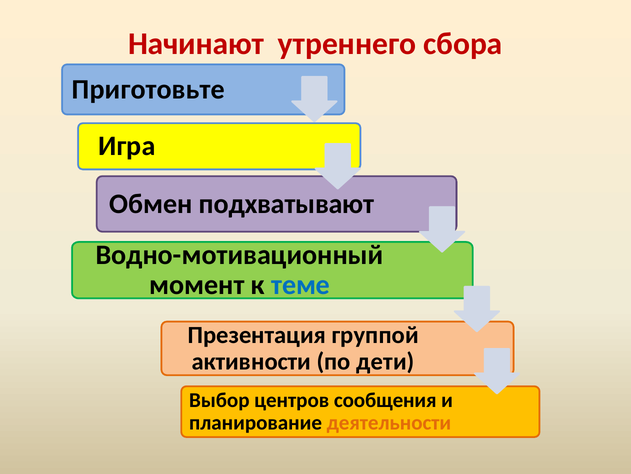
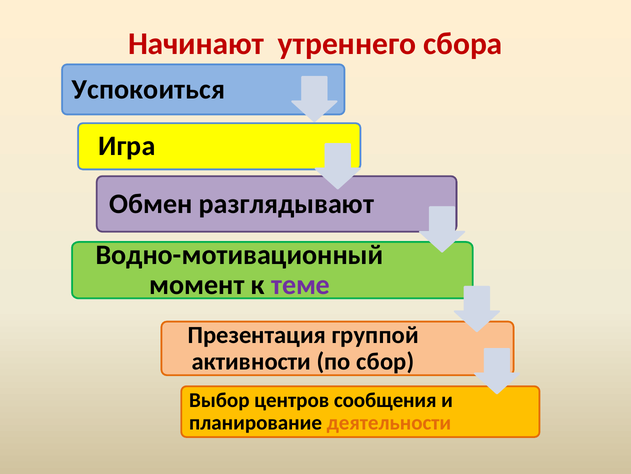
Приготовьте: Приготовьте -> Успокоиться (149, 89)
подхватывают: подхватывают -> разглядывают (286, 203)
теме colour: blue -> purple (301, 285)
дети: дети -> сбор (385, 361)
